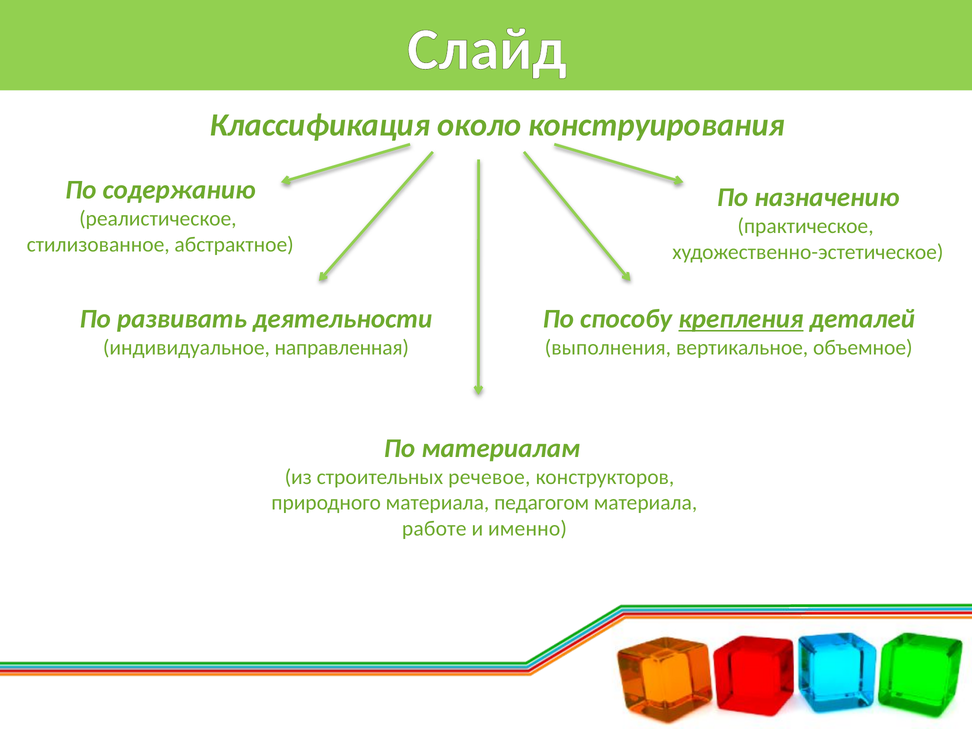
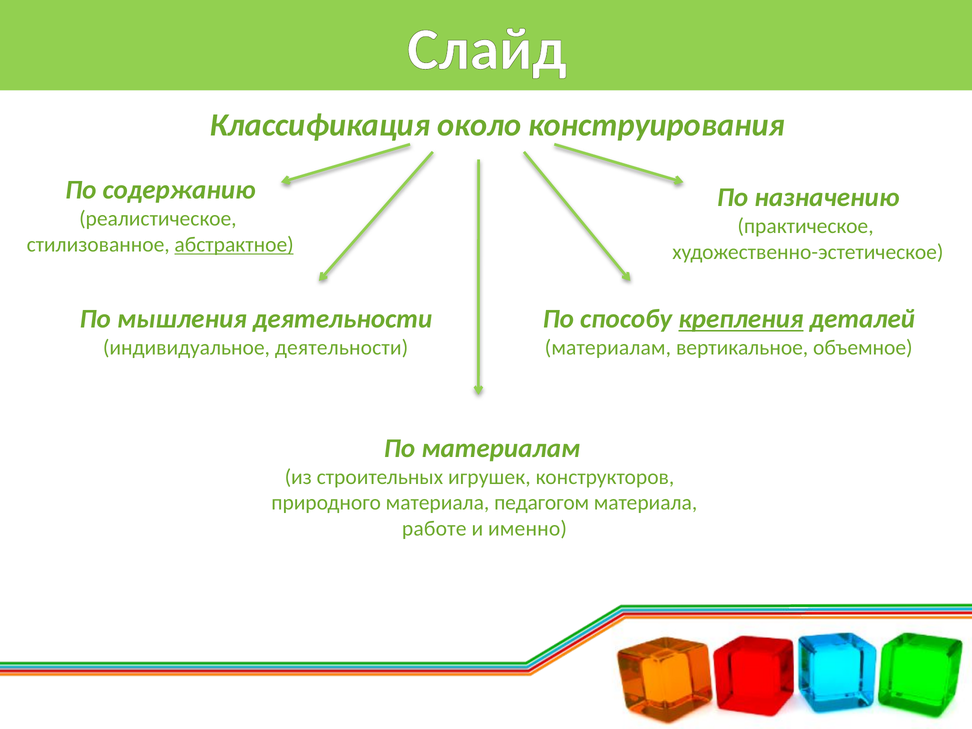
абстрактное underline: none -> present (234, 245)
развивать: развивать -> мышления (182, 319)
индивидуальное направленная: направленная -> деятельности (342, 348)
выполнения: выполнения -> материалам (608, 348)
речевое: речевое -> игрушек (489, 477)
